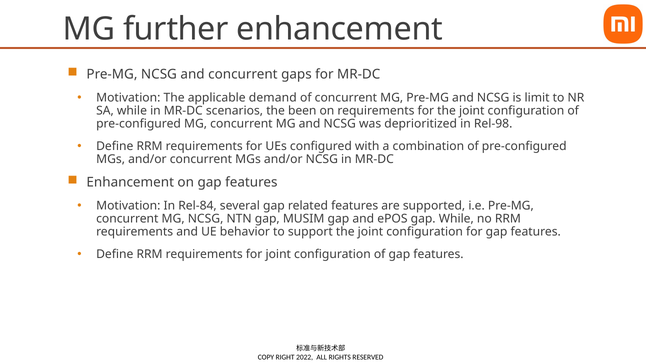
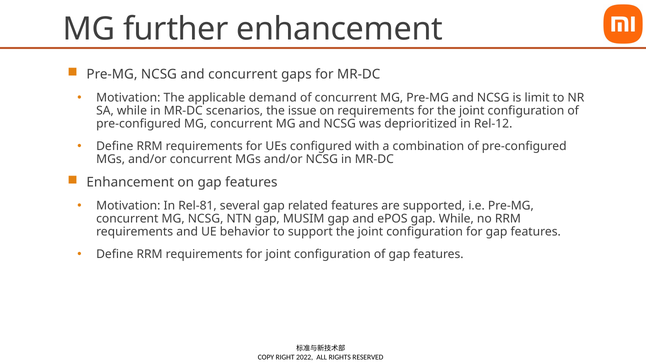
been: been -> issue (302, 111)
Rel-98: Rel-98 -> Rel-12 (493, 124)
Rel-84: Rel-84 -> Rel-81 (198, 206)
